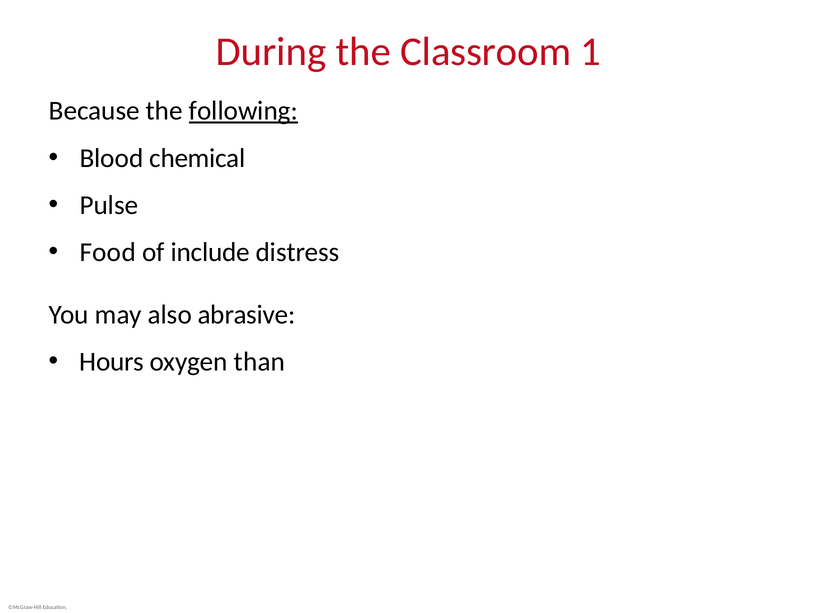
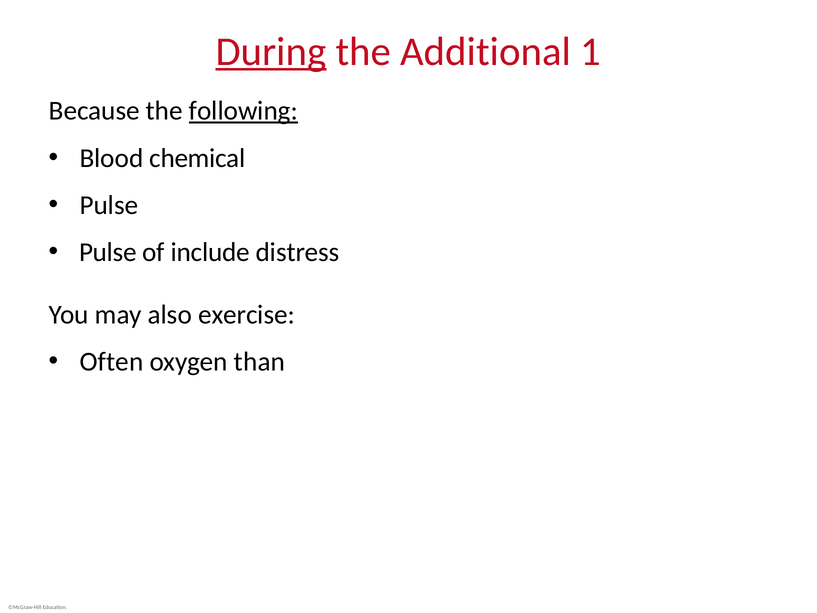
During underline: none -> present (271, 52)
Classroom: Classroom -> Additional (486, 52)
Food: Food -> Pulse (108, 252)
abrasive: abrasive -> exercise (246, 315)
Hours: Hours -> Often (111, 362)
